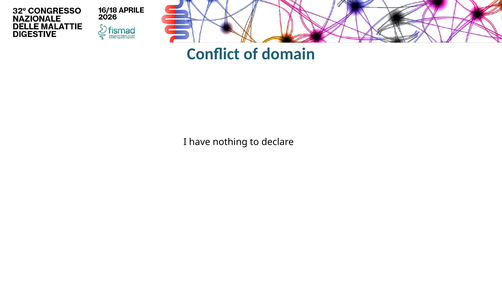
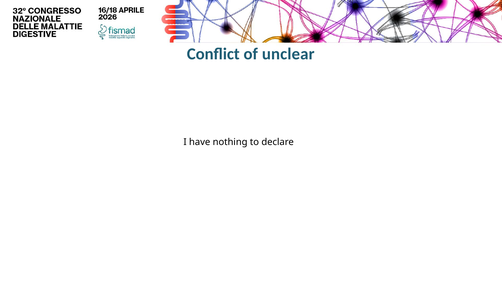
domain: domain -> unclear (288, 54)
